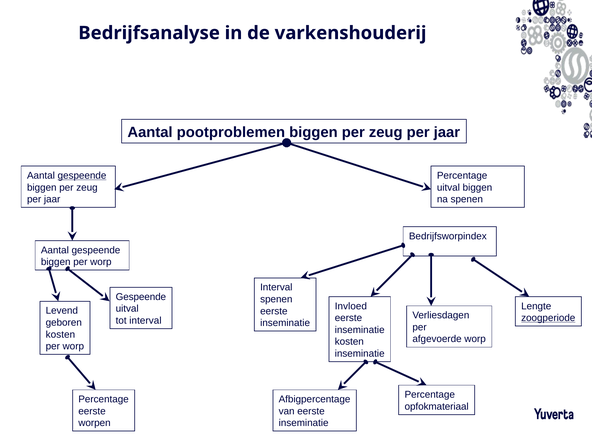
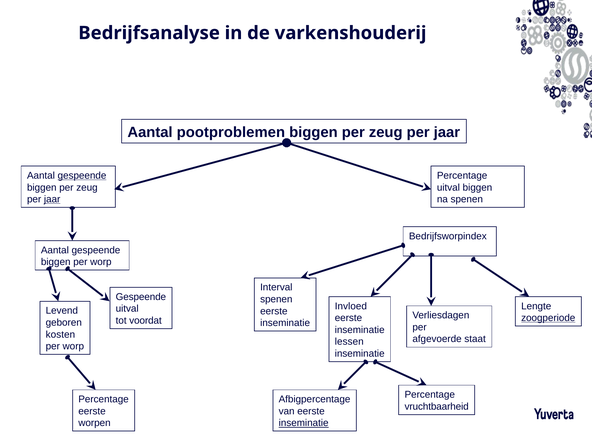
jaar underline: none -> present (52, 199)
tot interval: interval -> voordat (145, 320)
afgevoerde worp: worp -> staat (475, 339)
kosten: kosten -> lessen (349, 342)
opfokmateriaal: opfokmateriaal -> vruchtbaarheid (437, 407)
inseminatie underline: none -> present (304, 423)
